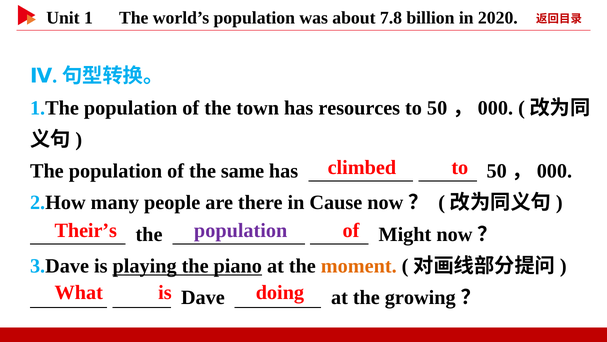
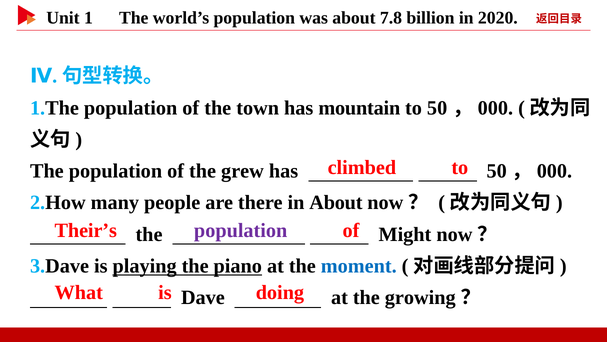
resources: resources -> mountain (359, 108)
same: same -> grew (242, 171)
in Cause: Cause -> About (336, 202)
moment colour: orange -> blue (359, 266)
